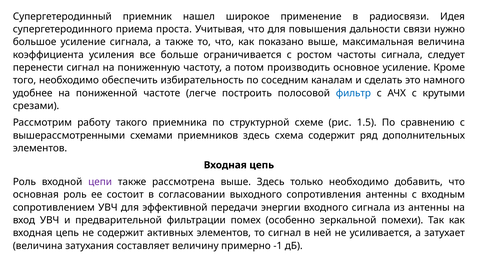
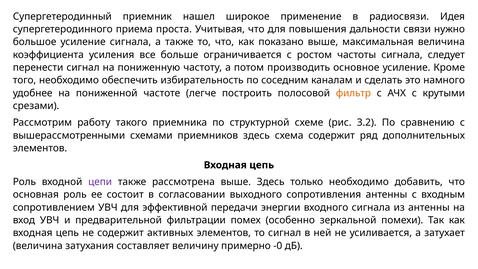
фильтр colour: blue -> orange (353, 93)
1.5: 1.5 -> 3.2 (367, 123)
-1: -1 -> -0 (278, 246)
